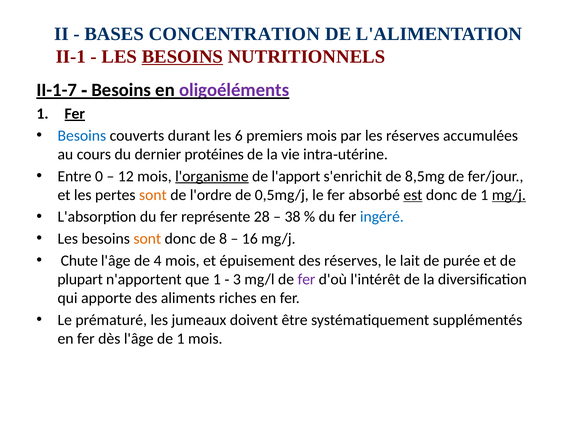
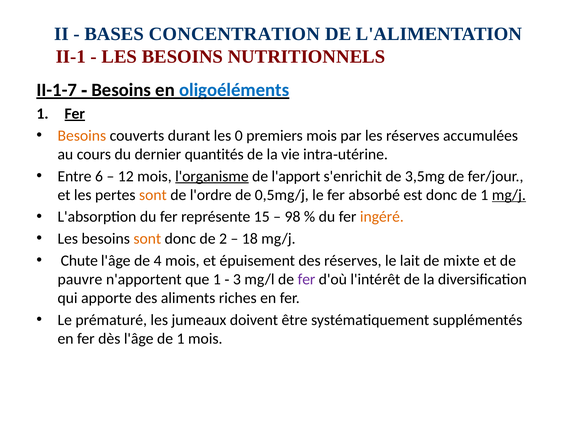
BESOINS underline: present -> none (182, 57)
oligoéléments colour: purple -> blue (234, 90)
Besoins colour: blue -> orange (82, 136)
6: 6 -> 0 (239, 136)
protéines: protéines -> quantités (214, 154)
0: 0 -> 6 (99, 176)
8,5mg: 8,5mg -> 3,5mg (425, 176)
est underline: present -> none (413, 195)
28: 28 -> 15 (262, 217)
38: 38 -> 98 (293, 217)
ingéré colour: blue -> orange (382, 217)
8: 8 -> 2 (223, 239)
16: 16 -> 18 (250, 239)
purée: purée -> mixte (461, 261)
plupart: plupart -> pauvre (80, 280)
